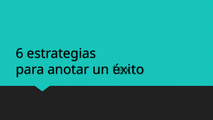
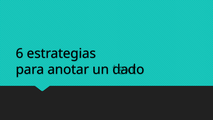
éxito: éxito -> dado (128, 69)
